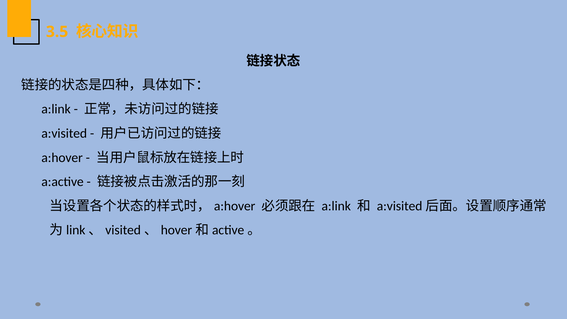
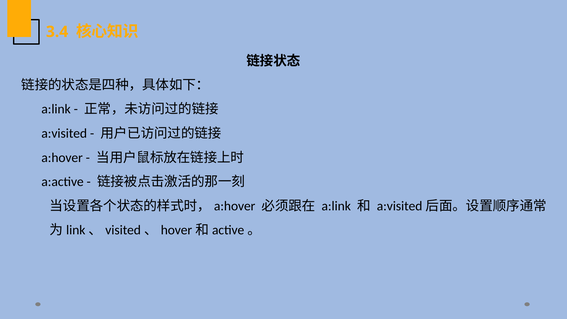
3.5: 3.5 -> 3.4 (57, 32)
